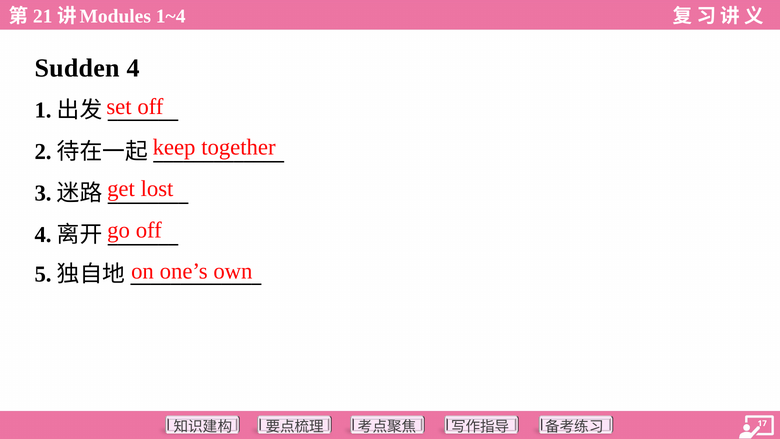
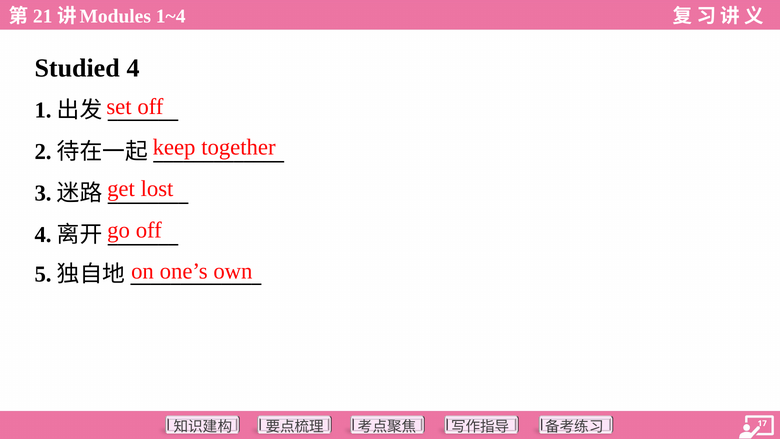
Sudden: Sudden -> Studied (77, 68)
